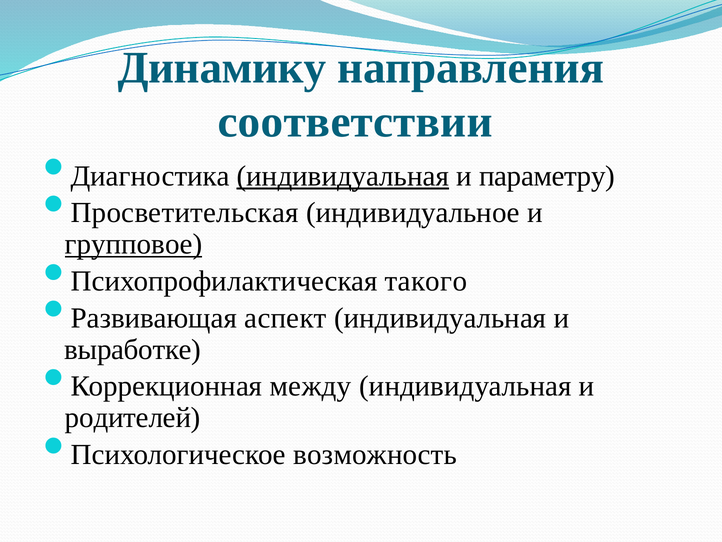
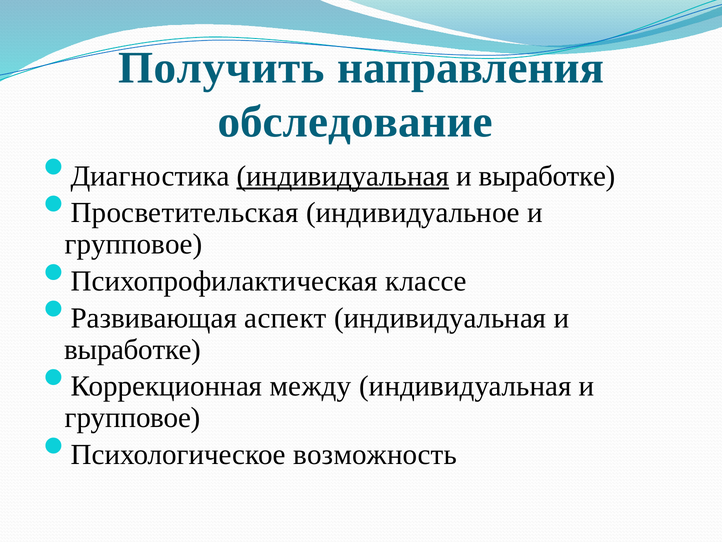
Динамику: Динамику -> Получить (221, 68)
соответствии: соответствии -> обследование (355, 122)
параметру: параметру -> выработке (547, 176)
групповое underline: present -> none (134, 244)
такого: такого -> классе (426, 281)
родителей: родителей -> групповое (133, 417)
